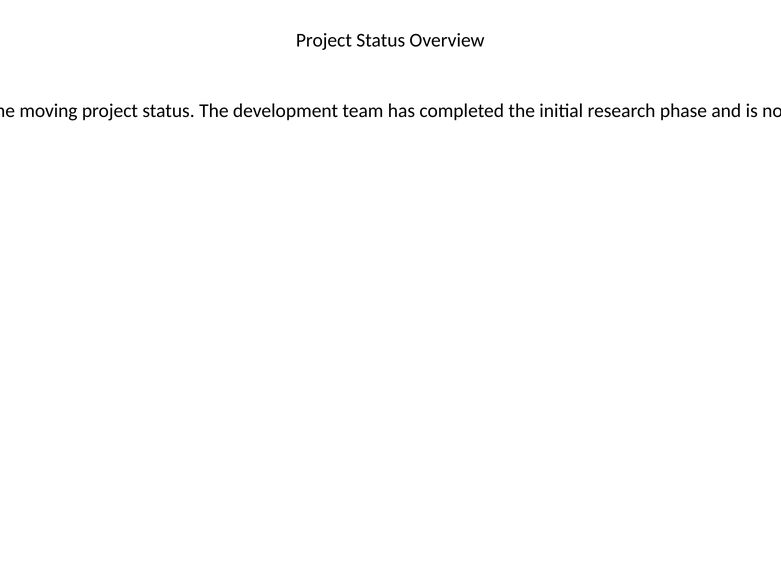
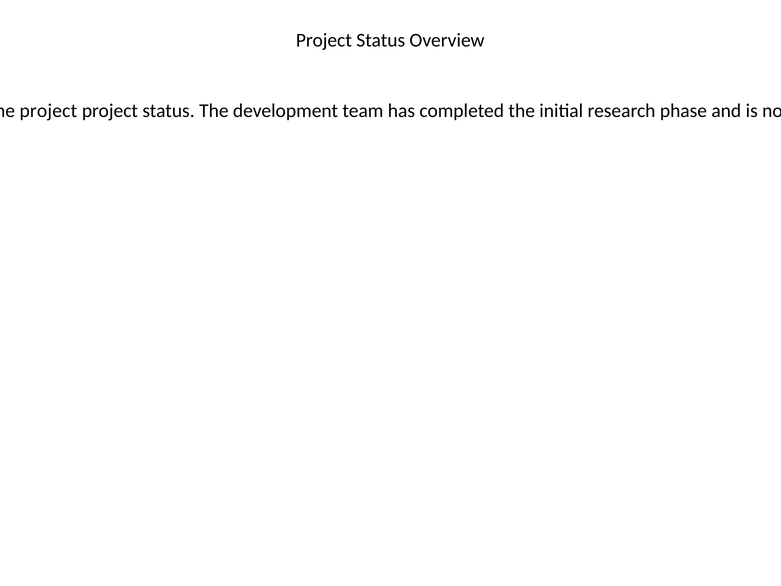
moving: moving -> project (48, 111)
